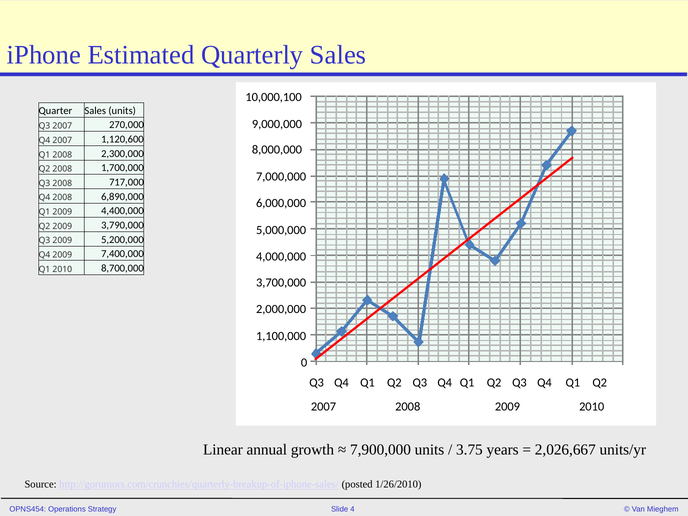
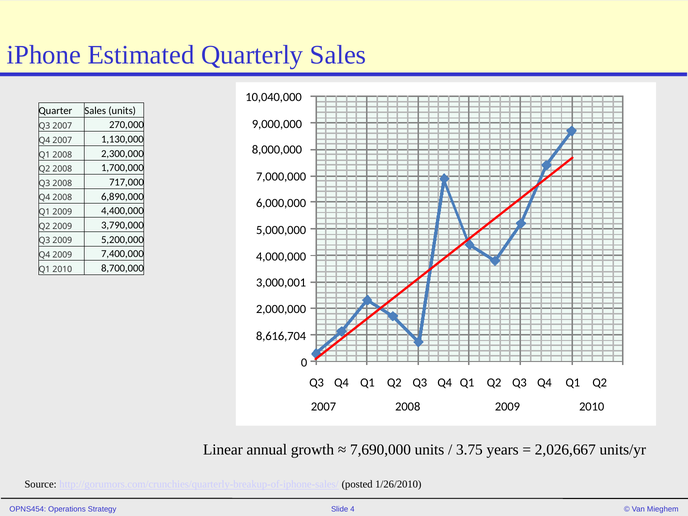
10,000,100: 10,000,100 -> 10,040,000 (274, 97)
1,120,600: 1,120,600 -> 1,130,000 (122, 139)
3,700,000: 3,700,000 -> 3,000,001 (281, 283)
1,100,000: 1,100,000 -> 8,616,704 (281, 336)
7,900,000: 7,900,000 -> 7,690,000 (380, 450)
